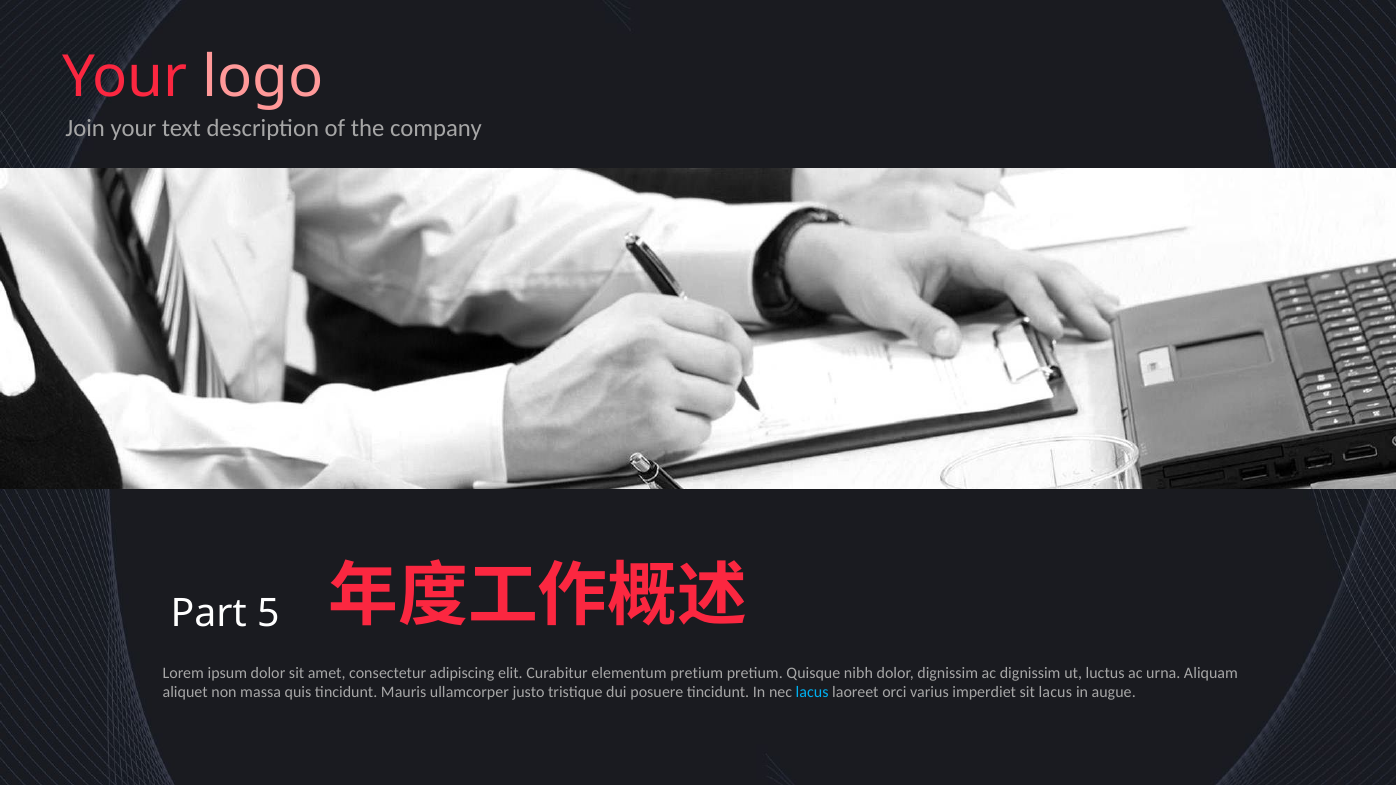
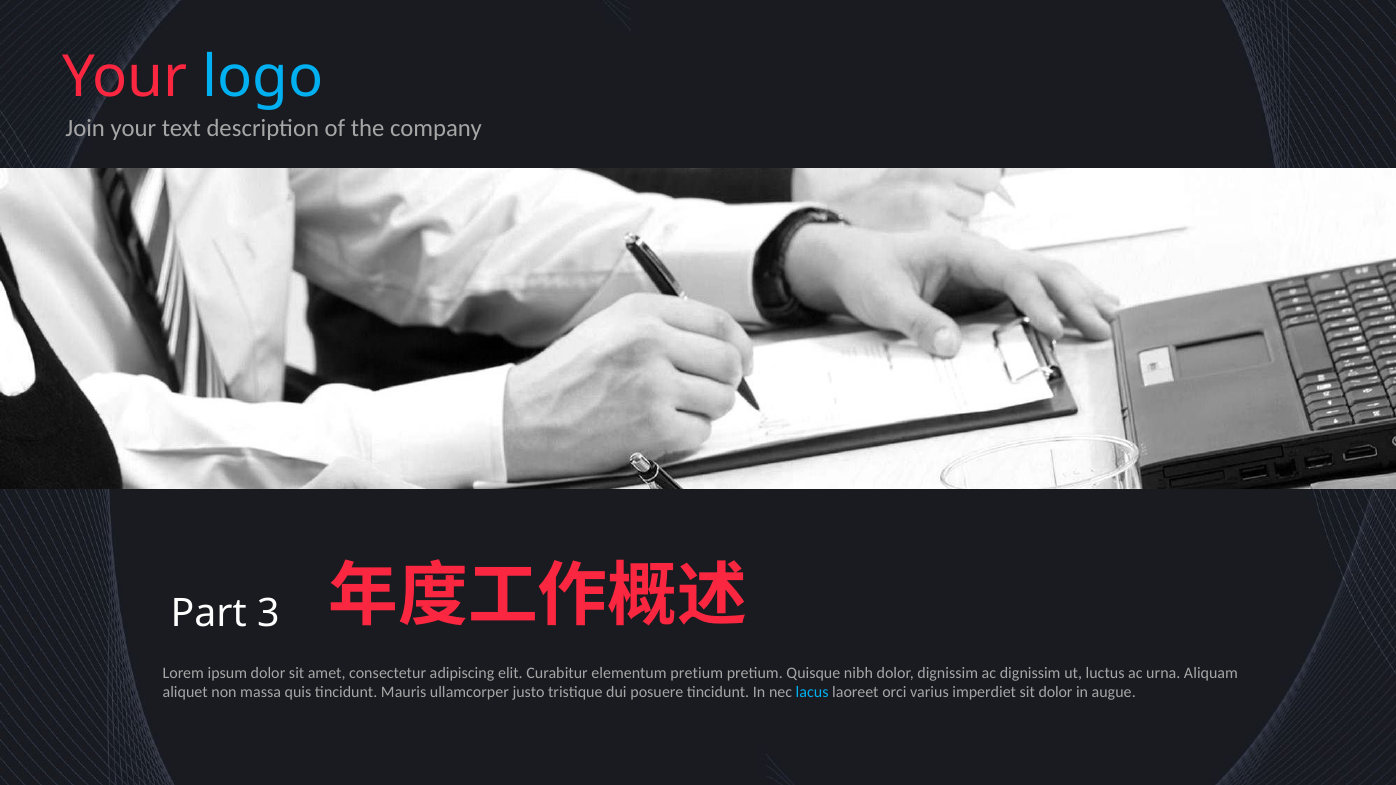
logo colour: pink -> light blue (263, 78)
5: 5 -> 3 (268, 613)
sit lacus: lacus -> dolor (1055, 693)
